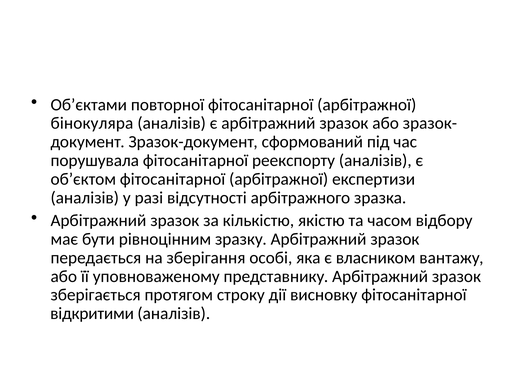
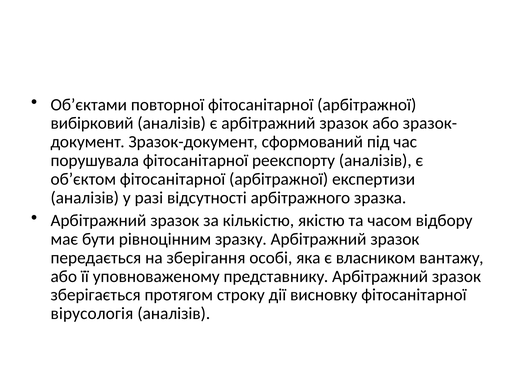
бінокуляра: бінокуляра -> вибірковий (92, 123)
відкритими: відкритими -> вірусологія (92, 314)
